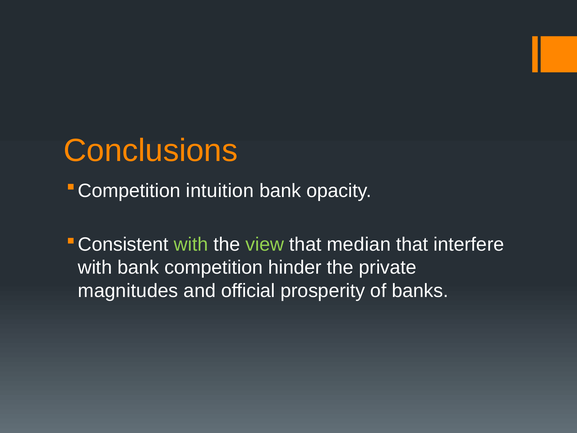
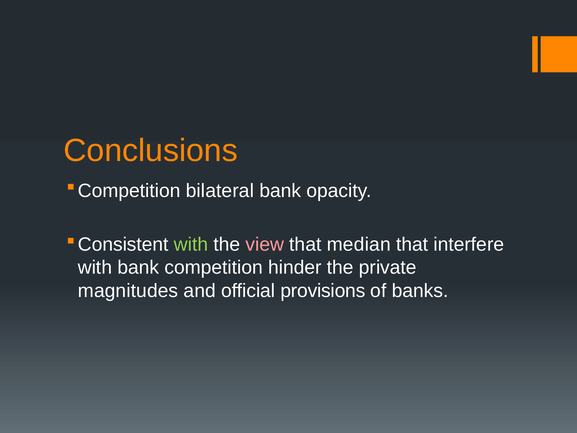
intuition: intuition -> bilateral (220, 191)
view colour: light green -> pink (265, 244)
prosperity: prosperity -> provisions (323, 291)
